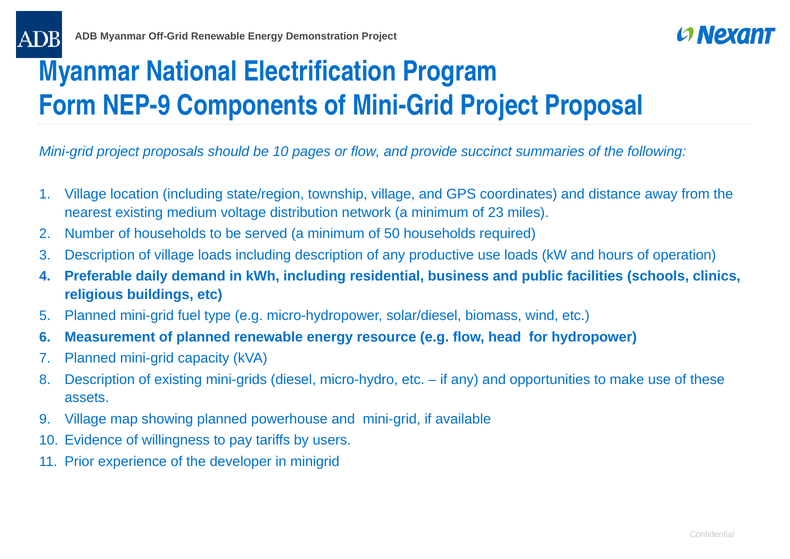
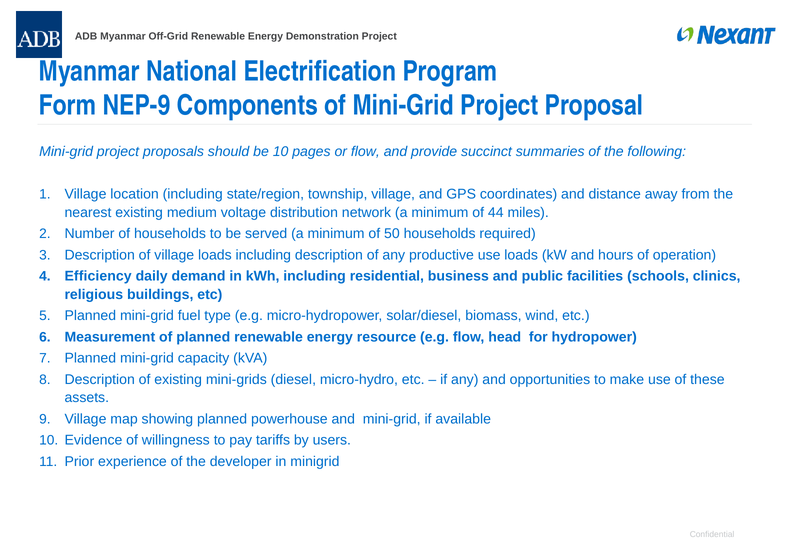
23: 23 -> 44 (496, 212)
Preferable: Preferable -> Efficiency (98, 276)
